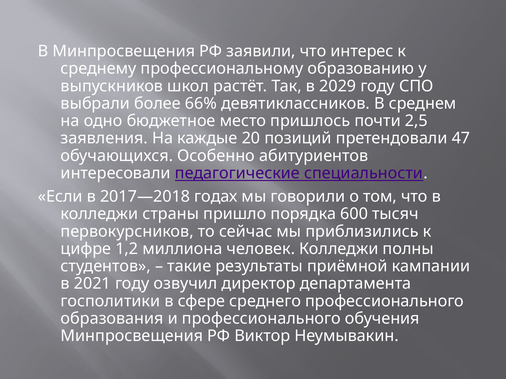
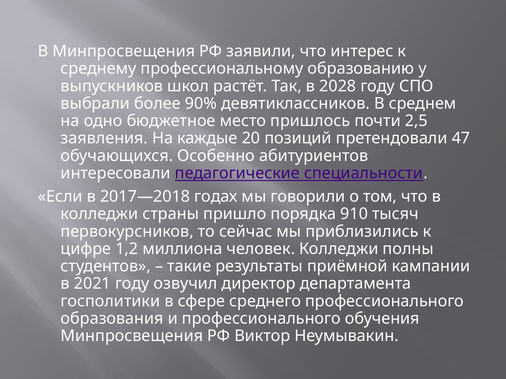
2029: 2029 -> 2028 (338, 86)
66%: 66% -> 90% (201, 104)
600: 600 -> 910 (354, 214)
